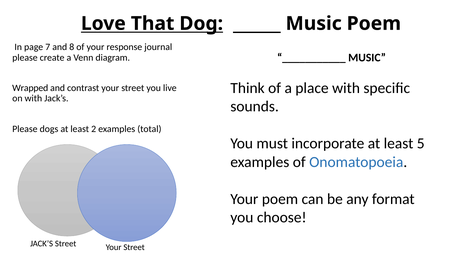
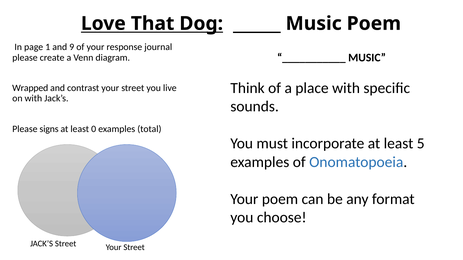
7: 7 -> 1 (48, 47)
8: 8 -> 9 (72, 47)
dogs: dogs -> signs (49, 129)
2: 2 -> 0 (94, 129)
